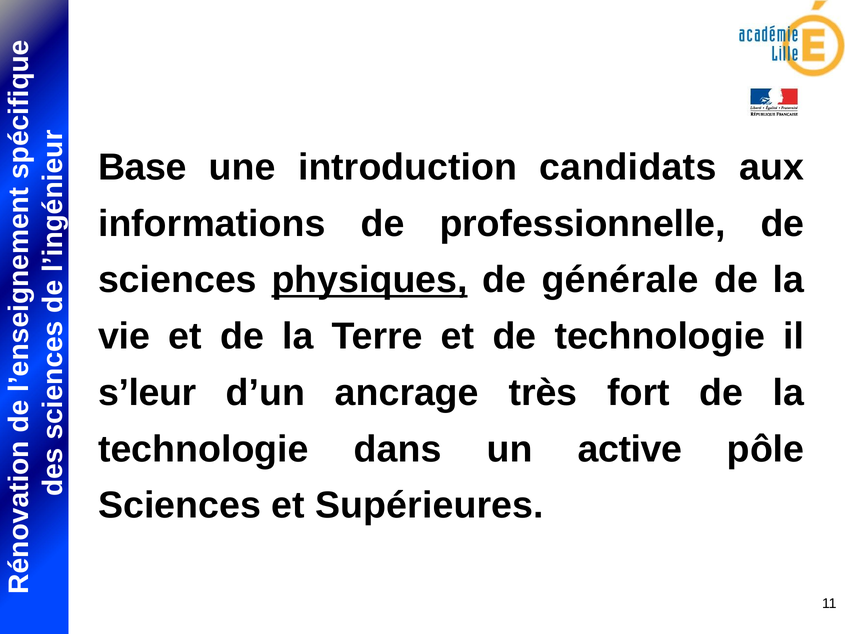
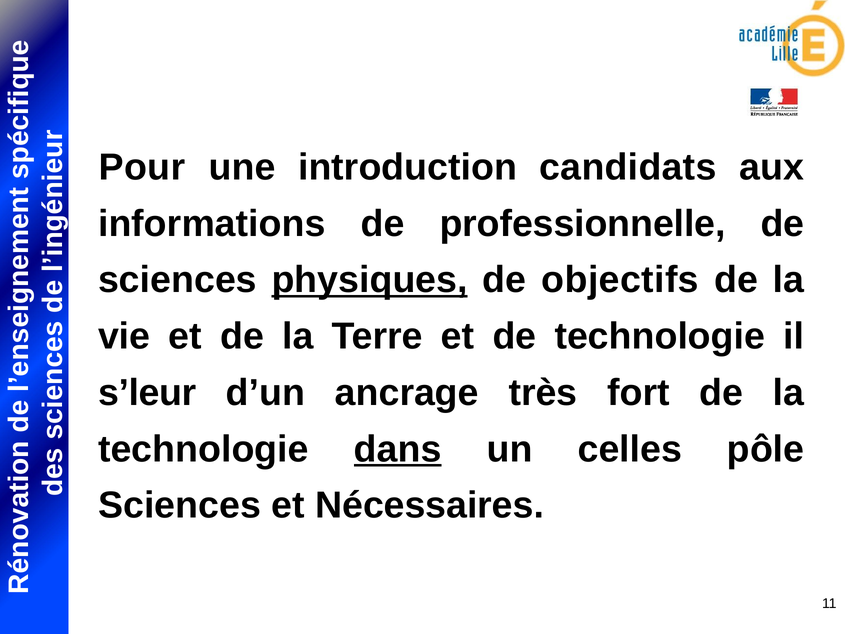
Base: Base -> Pour (142, 167)
générale: générale -> objectifs (620, 280)
dans underline: none -> present (398, 449)
active: active -> celles (630, 449)
Supérieures: Supérieures -> Nécessaires (430, 505)
